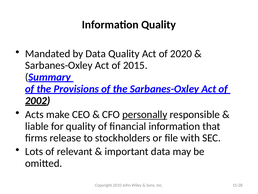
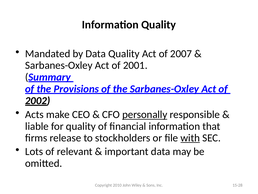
2020: 2020 -> 2007 (181, 54)
2015: 2015 -> 2001 (135, 65)
with underline: none -> present (190, 138)
